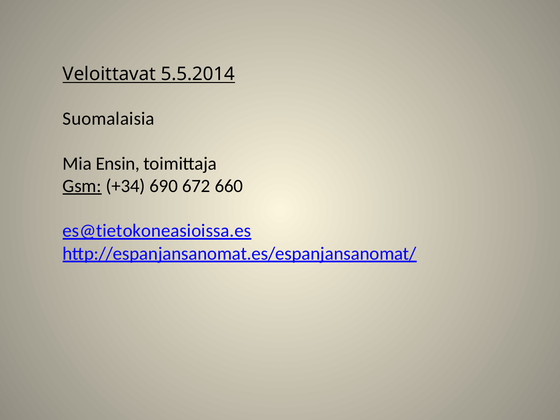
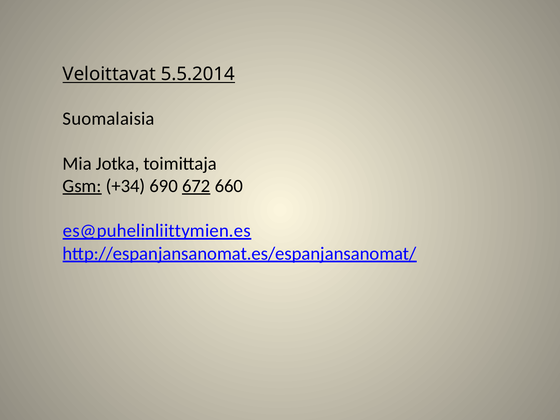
Ensin: Ensin -> Jotka (118, 164)
672 underline: none -> present (196, 186)
es@tietokoneasioissa.es: es@tietokoneasioissa.es -> es@puhelinliittymien.es (157, 231)
